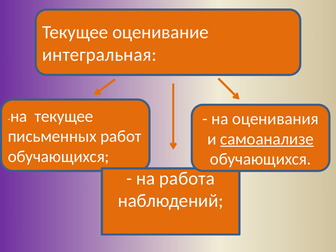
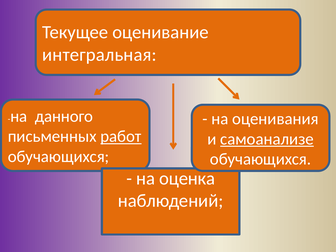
на текущее: текущее -> данного (64, 116)
работ underline: none -> present (121, 136)
работа: работа -> оценка (187, 178)
